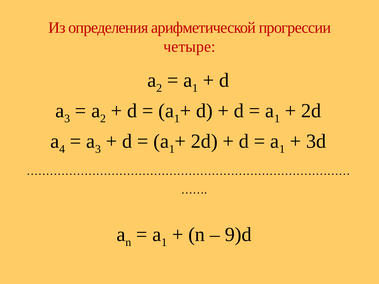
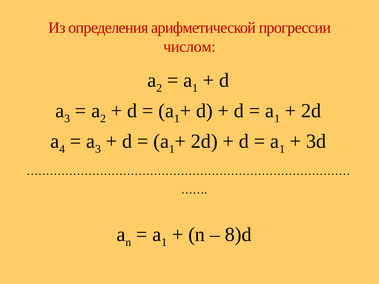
четыре: четыре -> числом (190, 47)
9)d: 9)d -> 8)d (238, 235)
